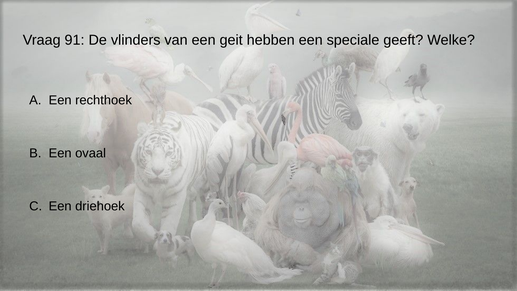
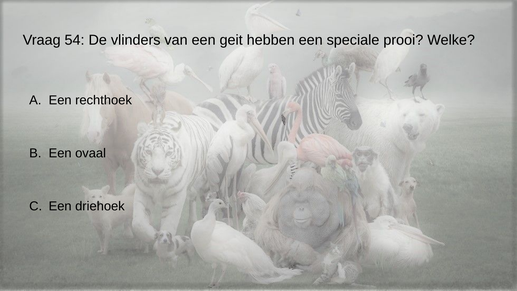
91: 91 -> 54 (75, 40)
geeft: geeft -> prooi (403, 40)
